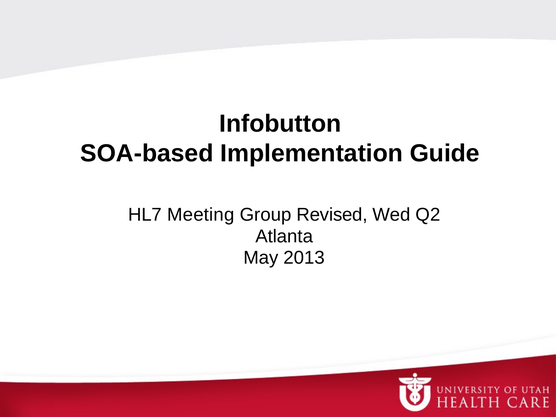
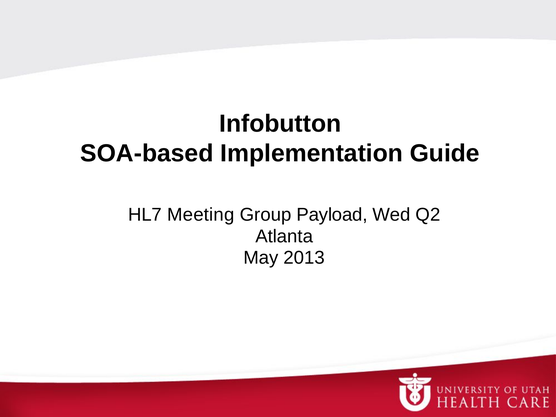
Revised: Revised -> Payload (332, 215)
